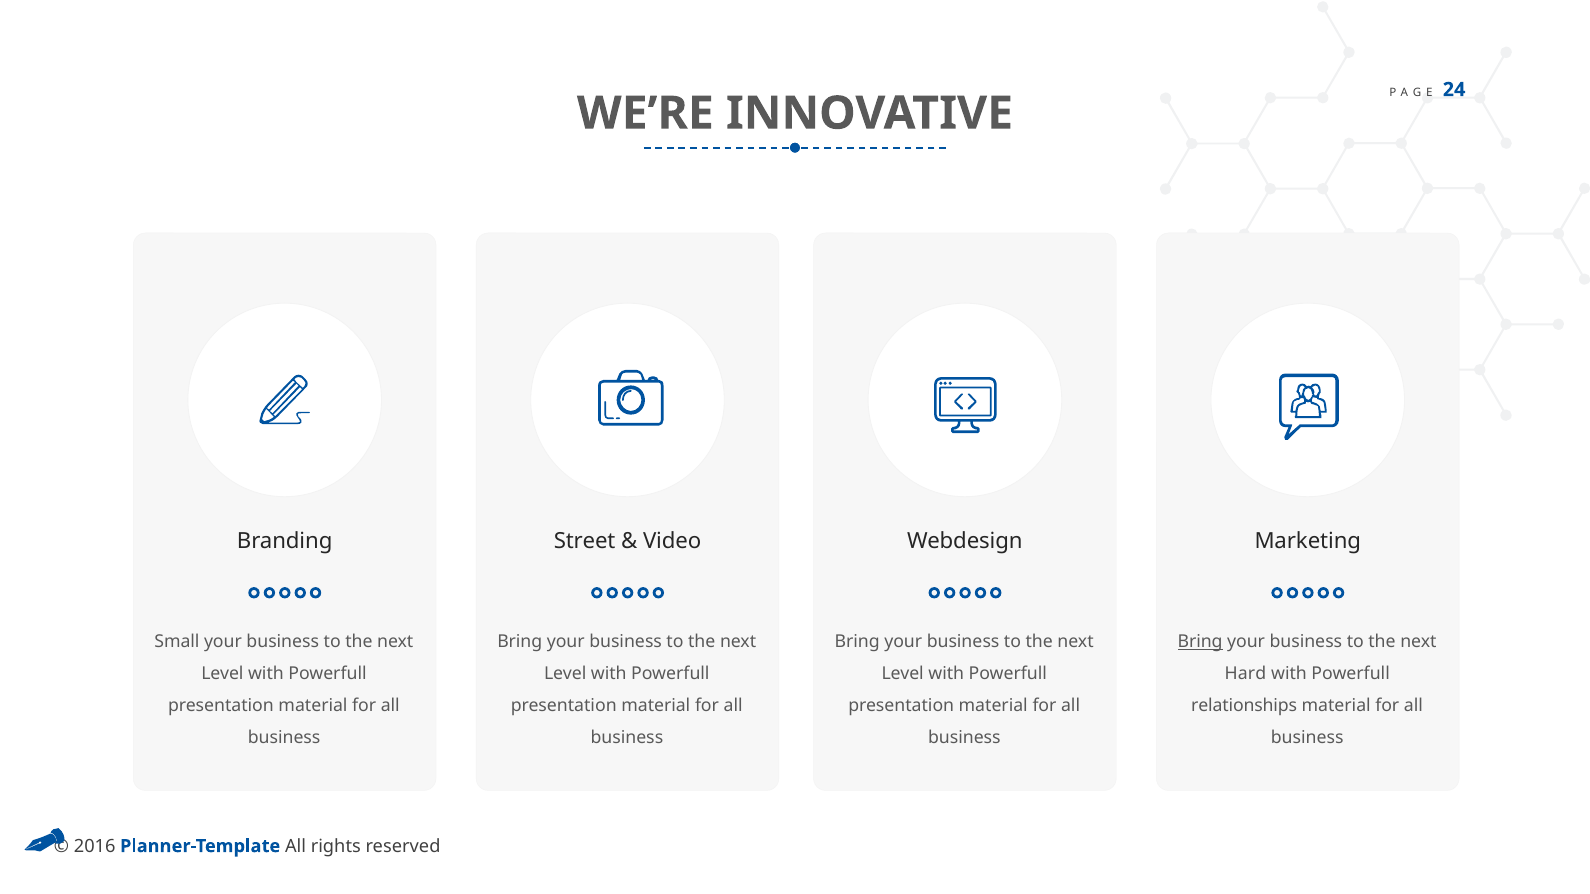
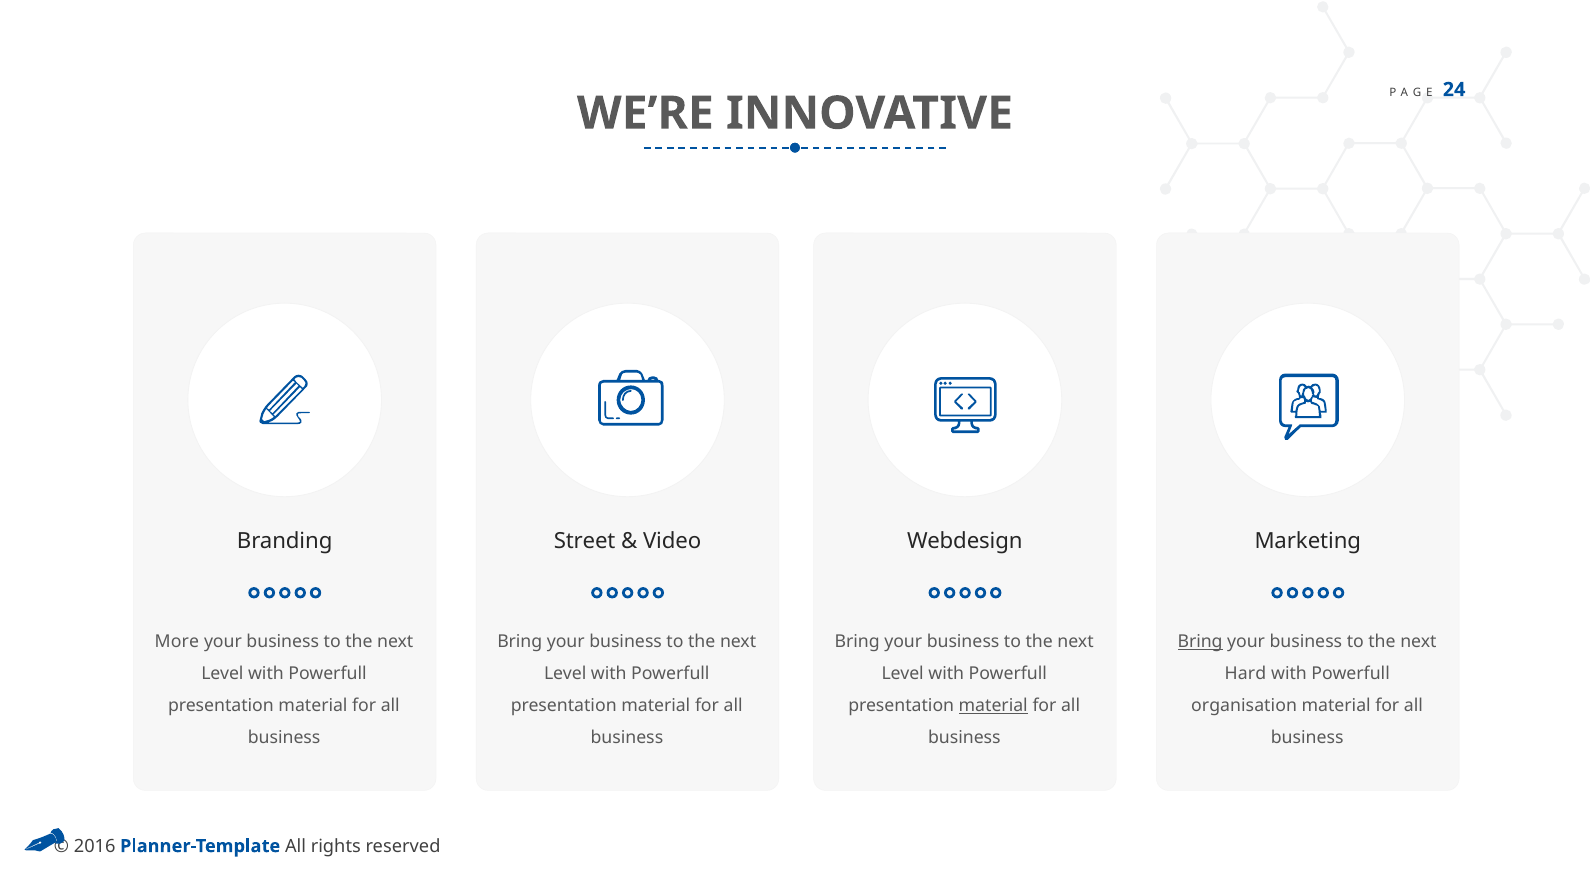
Small: Small -> More (177, 642)
material underline: none -> present (993, 706)
relationships: relationships -> organisation (1244, 706)
